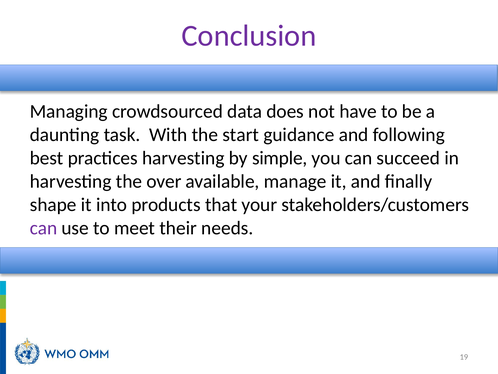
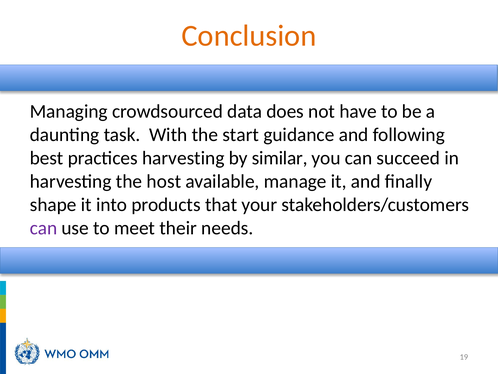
Conclusion colour: purple -> orange (249, 36)
simple: simple -> similar (280, 158)
over: over -> host (164, 181)
